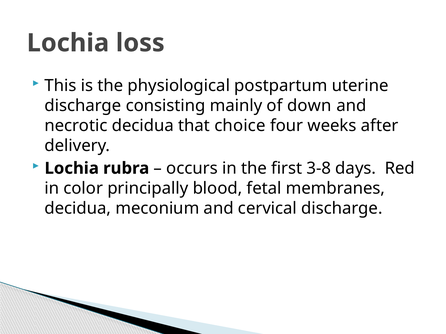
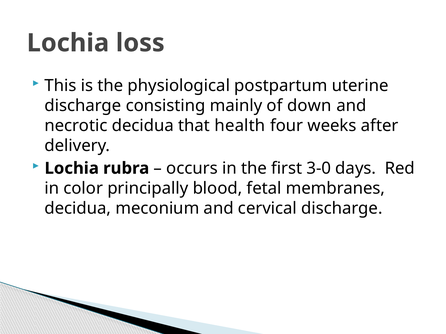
choice: choice -> health (240, 126)
3-8: 3-8 -> 3-0 (319, 169)
